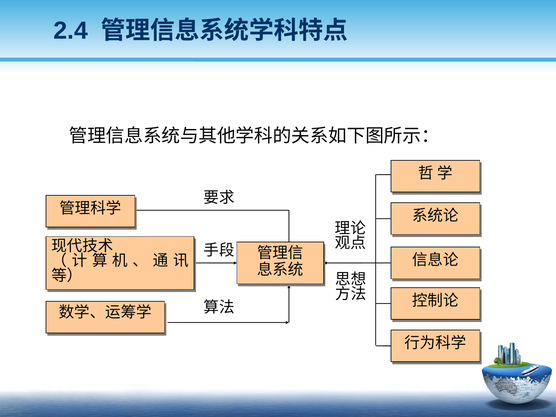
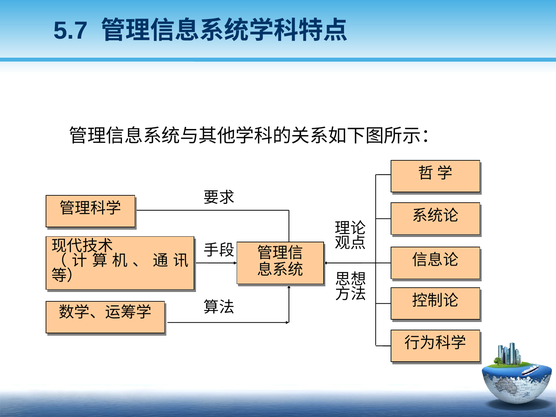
2.4: 2.4 -> 5.7 (71, 31)
